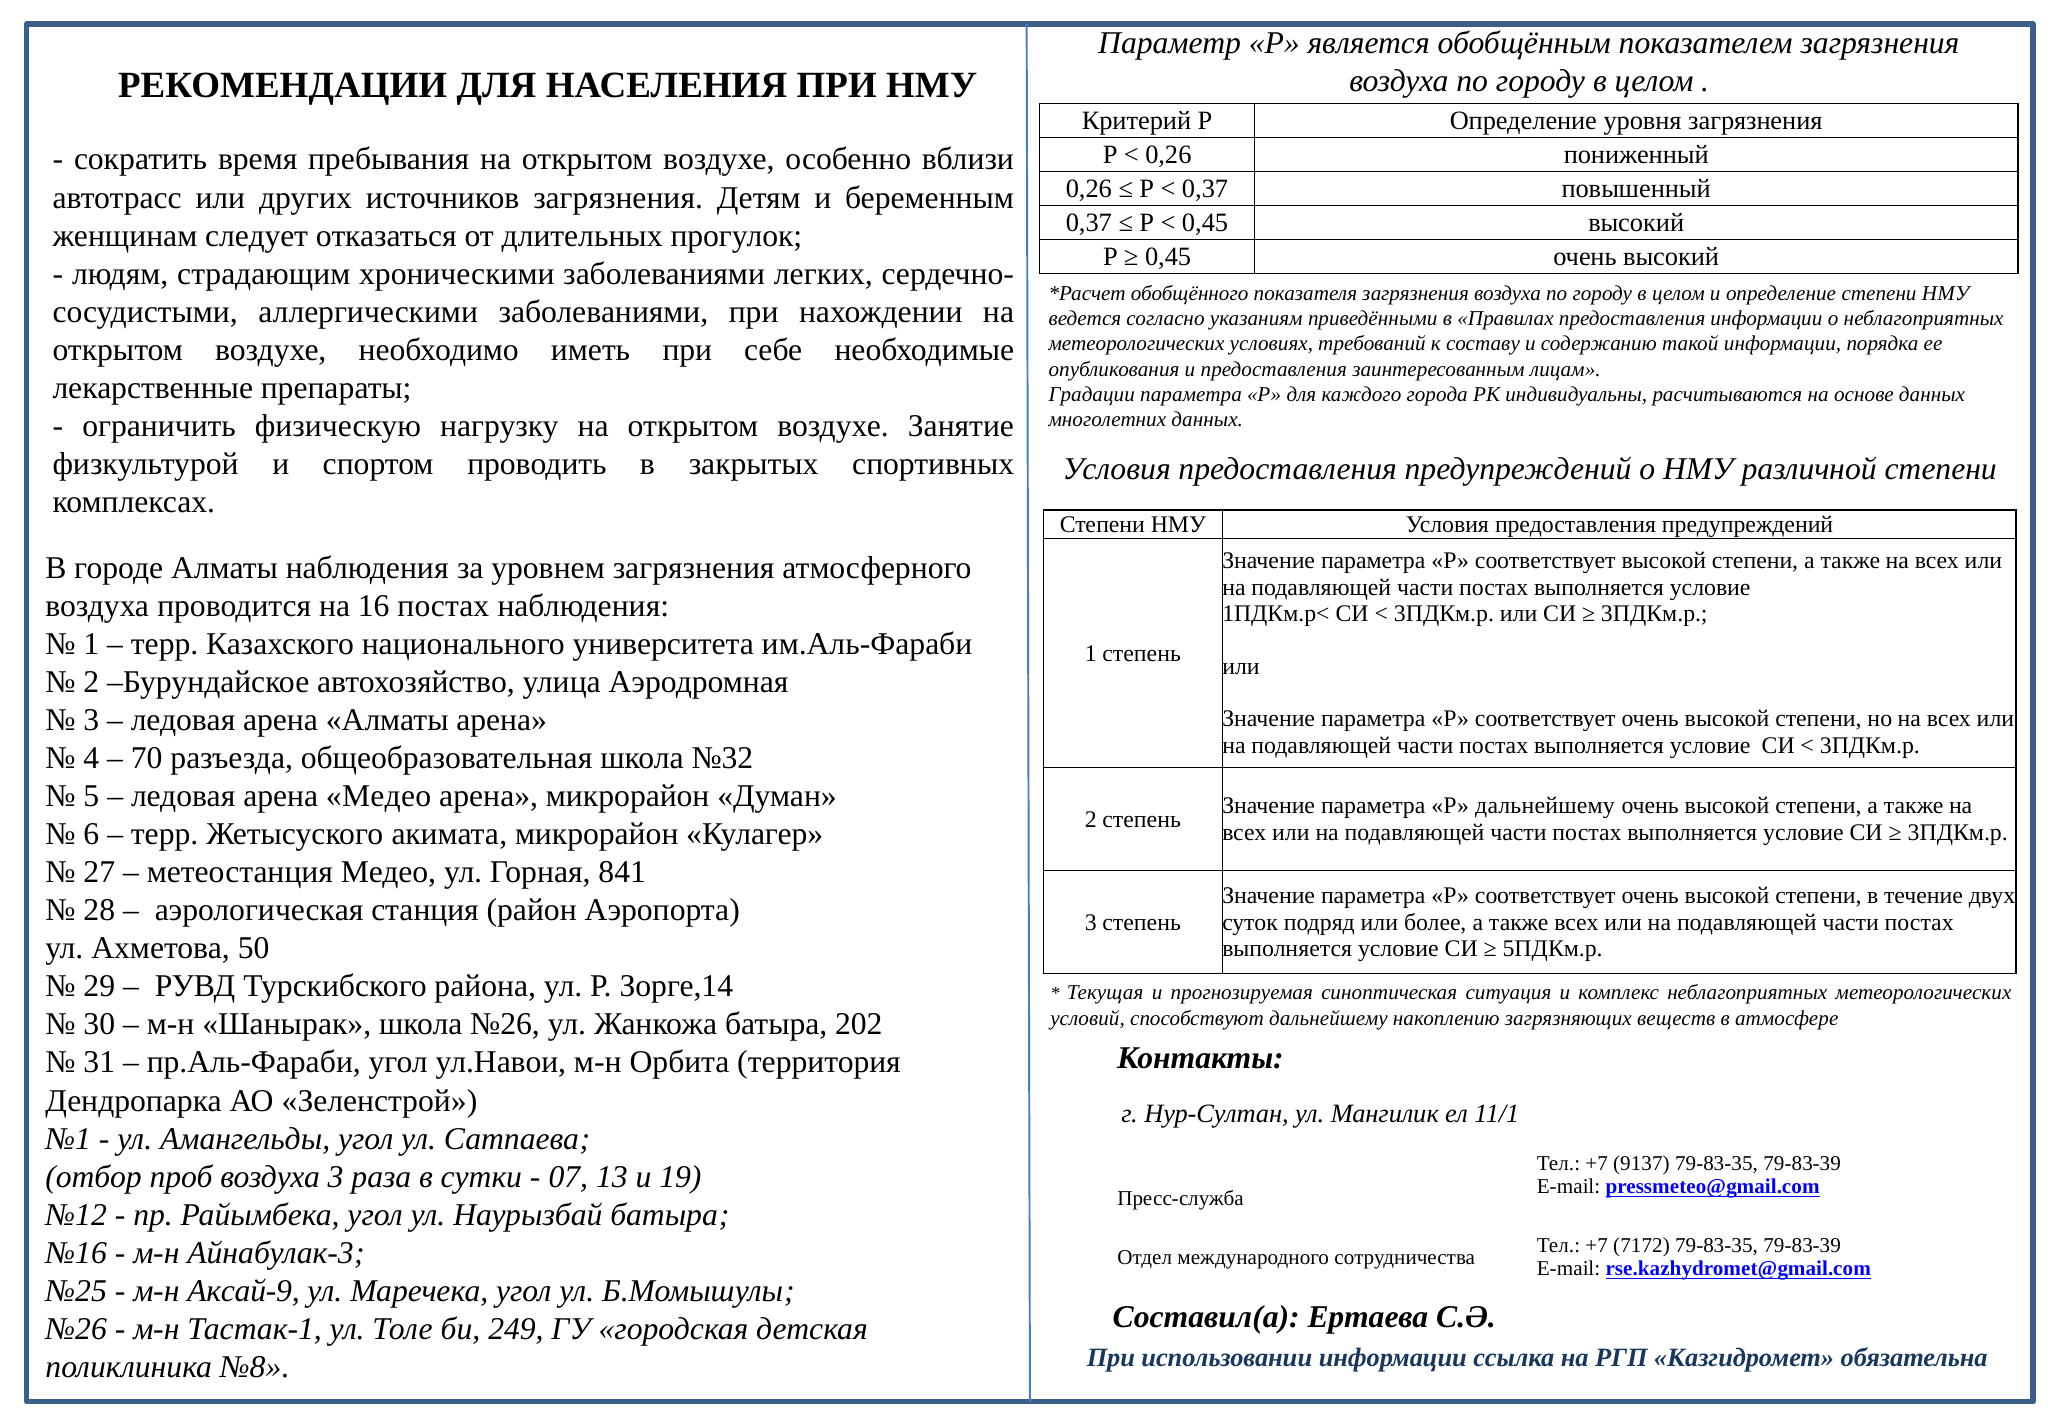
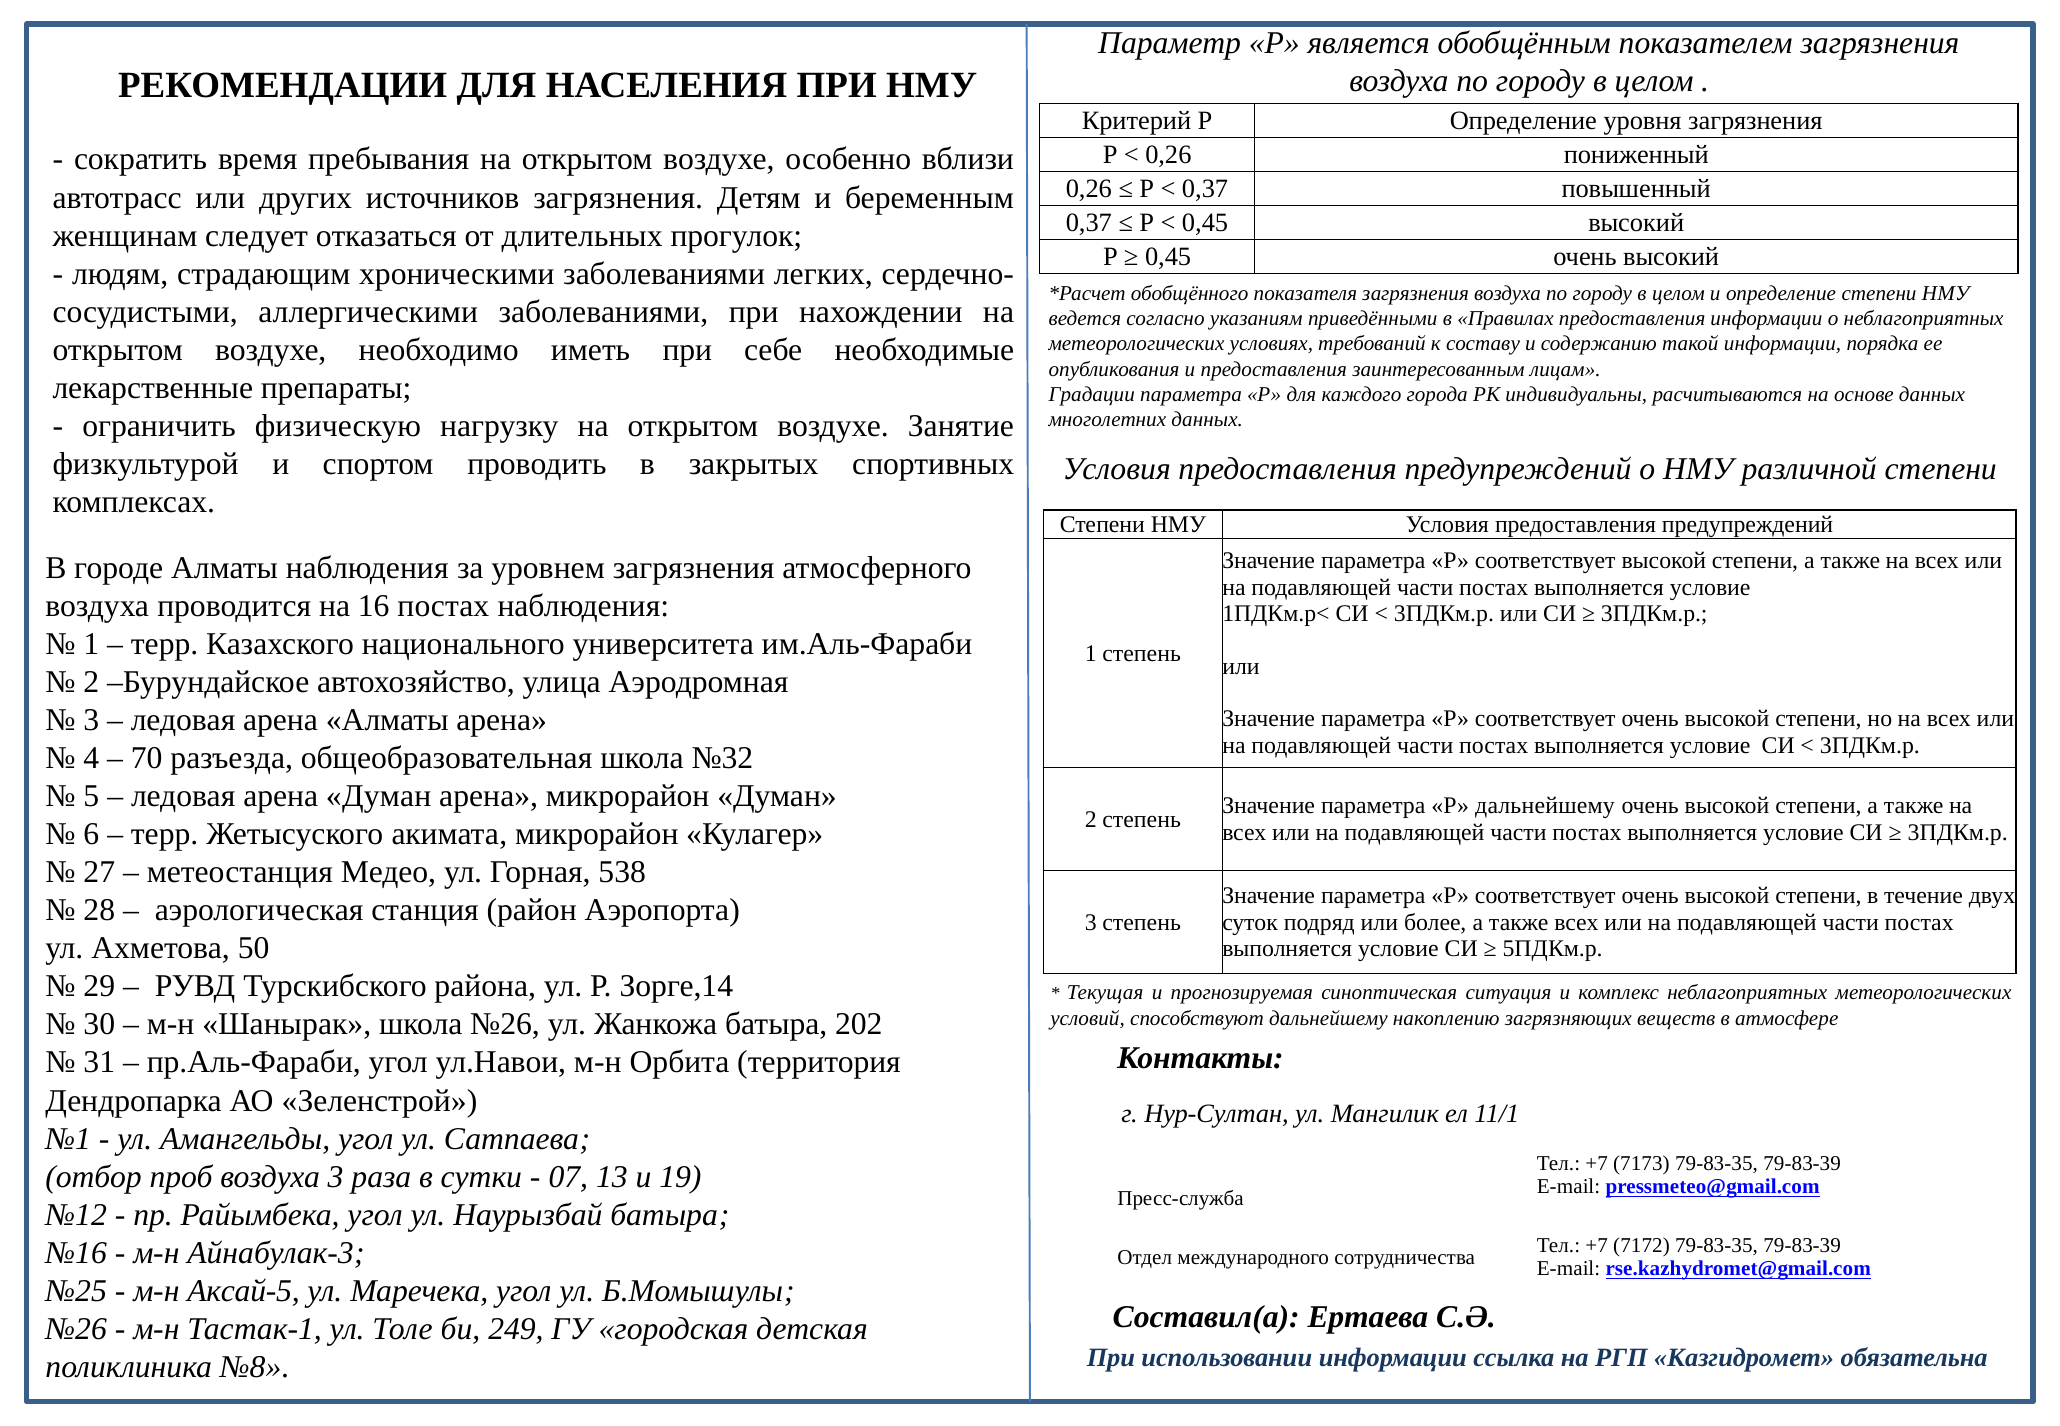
арена Медео: Медео -> Думан (379, 796)
841: 841 -> 538 (622, 872)
9137: 9137 -> 7173 (1641, 1163)
Аксай-9: Аксай-9 -> Аксай-5 (244, 1291)
